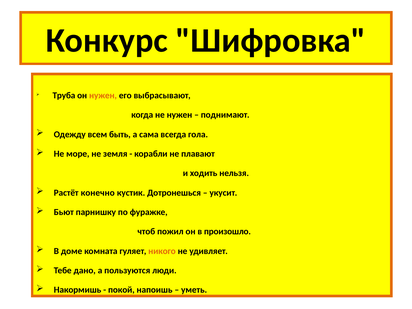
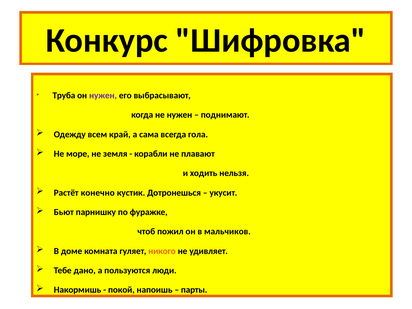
нужен colour: orange -> purple (103, 95)
быть: быть -> край (120, 134)
произошло: произошло -> мальчиков (227, 232)
уметь: уметь -> парты (194, 290)
